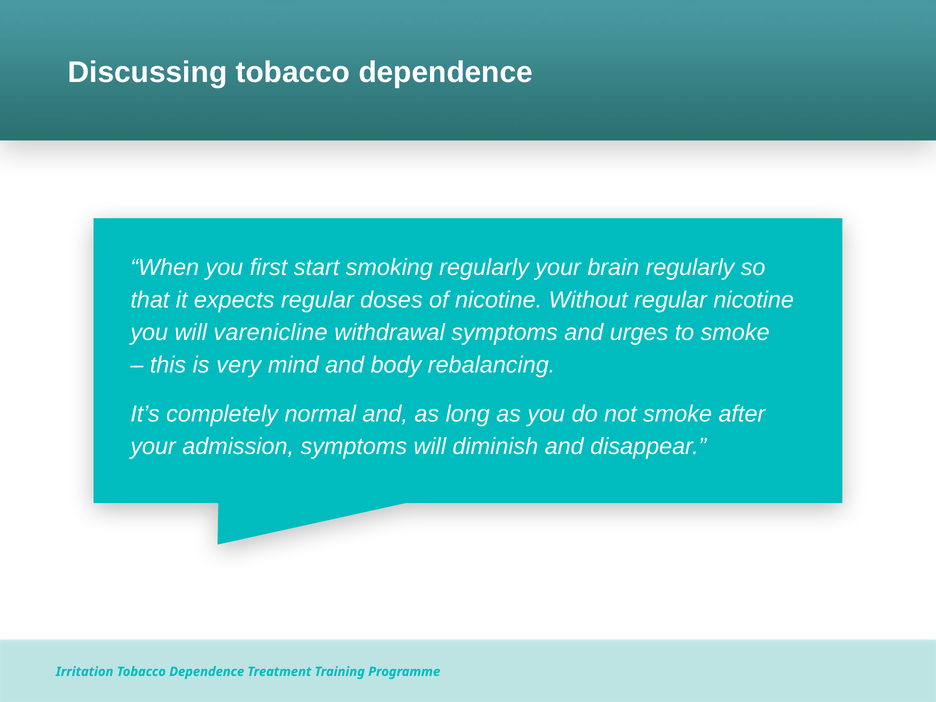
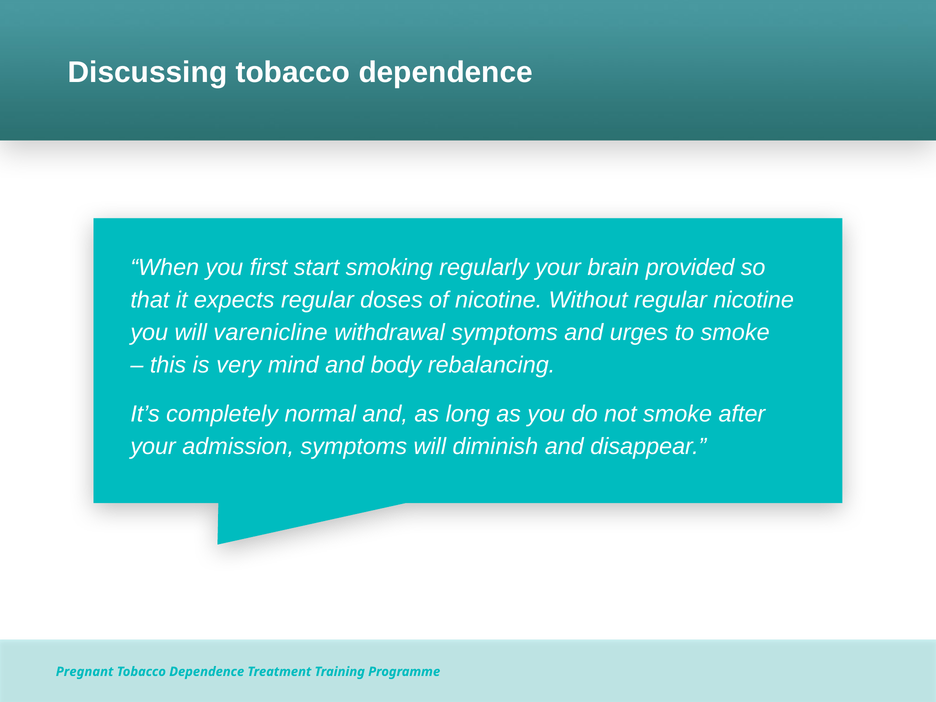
brain regularly: regularly -> provided (690, 268)
Irritation: Irritation -> Pregnant (85, 672)
